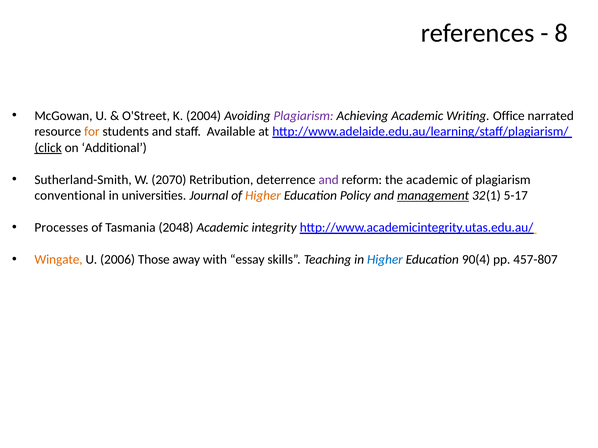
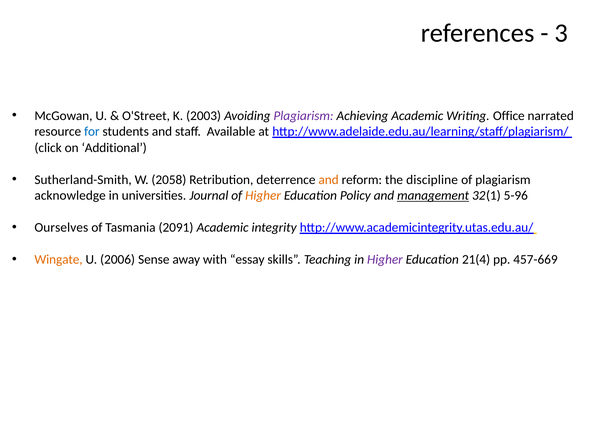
8: 8 -> 3 (561, 33)
2004: 2004 -> 2003 (204, 116)
for colour: orange -> blue (92, 132)
click underline: present -> none (48, 148)
2070: 2070 -> 2058 (169, 180)
and colour: purple -> orange (329, 180)
the academic: academic -> discipline (432, 180)
conventional: conventional -> acknowledge (70, 196)
5-17: 5-17 -> 5-96 (516, 196)
Processes: Processes -> Ourselves (61, 228)
2048: 2048 -> 2091 (176, 228)
Those: Those -> Sense (154, 260)
Higher colour: blue -> purple (385, 260)
90(4: 90(4 -> 21(4 (476, 260)
457-807: 457-807 -> 457-669 (535, 260)
